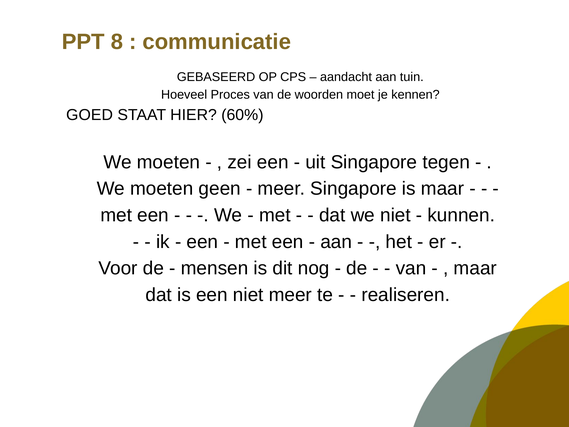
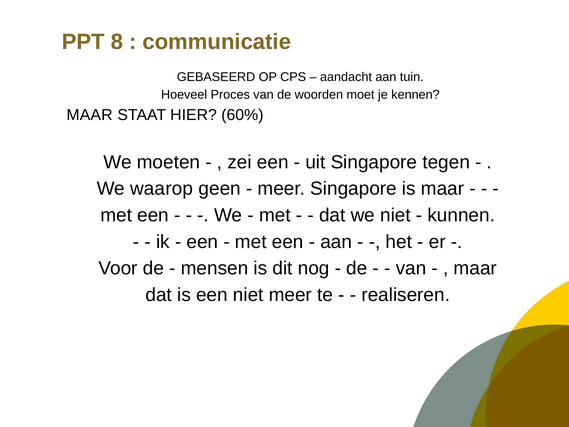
GOED: GOED -> MAAR (90, 115)
moeten: moeten -> waarop (162, 189)
